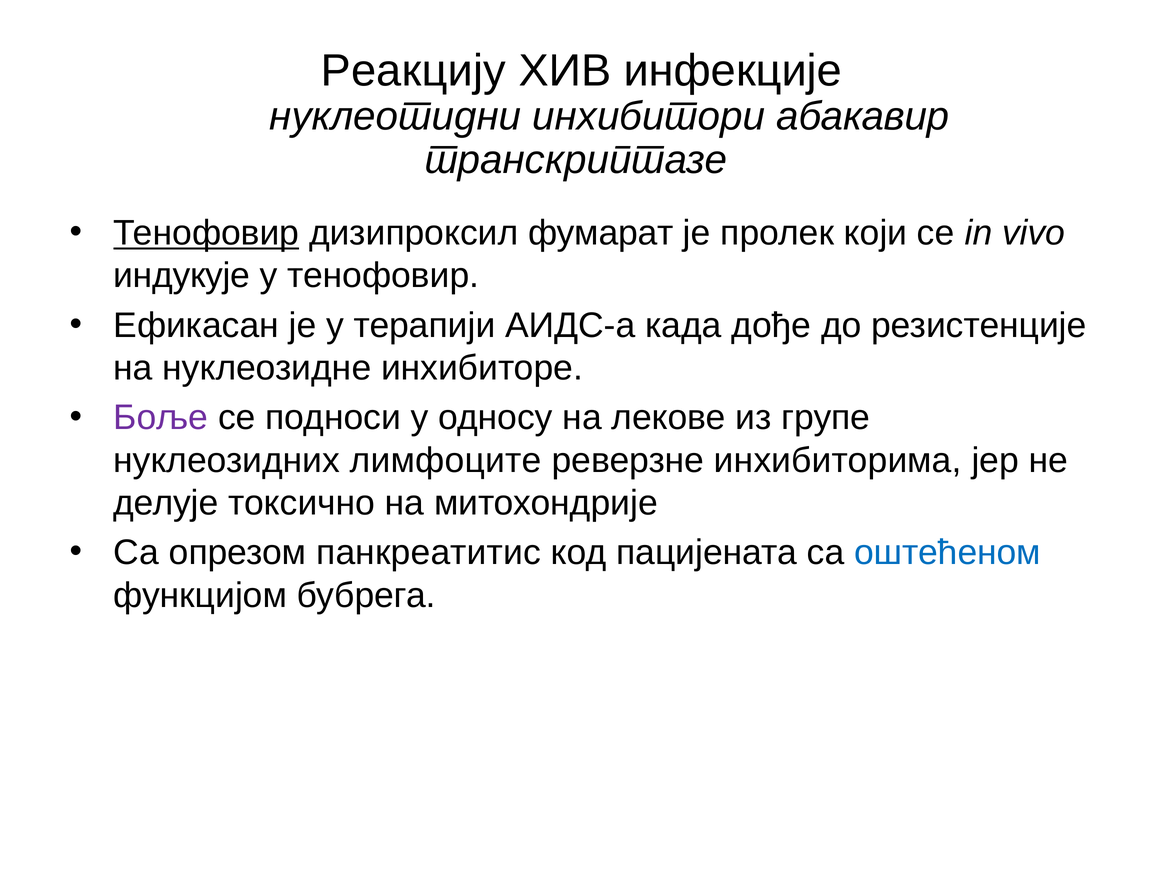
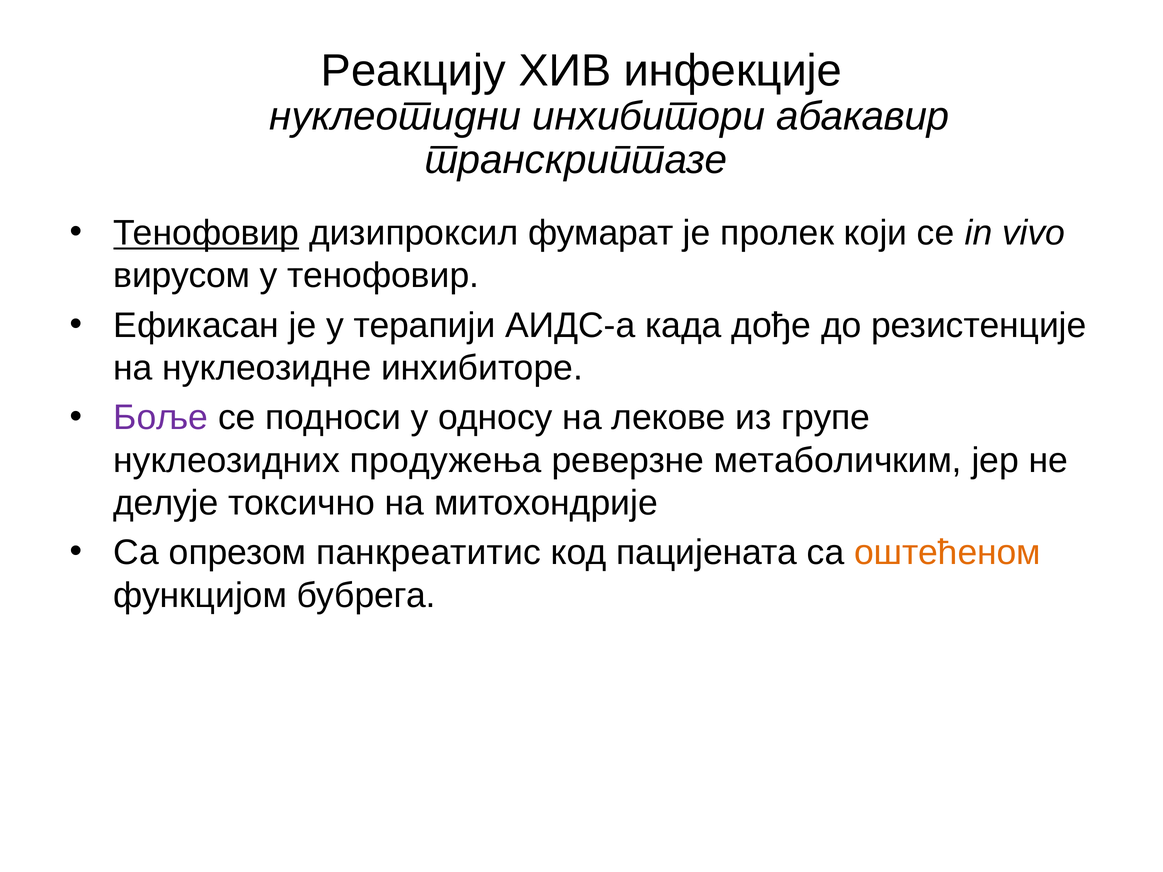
индукује: индукује -> вирусом (182, 276)
лимфоците: лимфоците -> продужења (446, 460)
инхибиторима: инхибиторима -> метаболичким (838, 460)
оштећеном colour: blue -> orange (947, 553)
